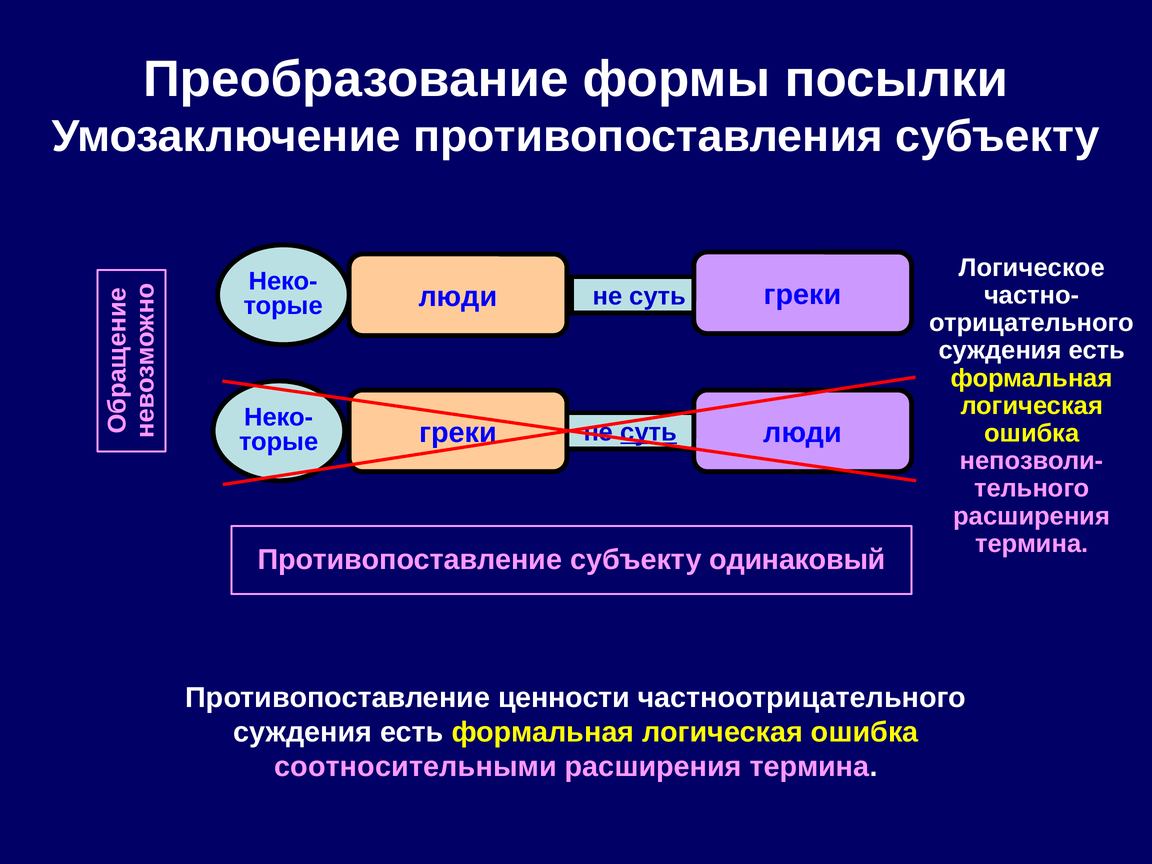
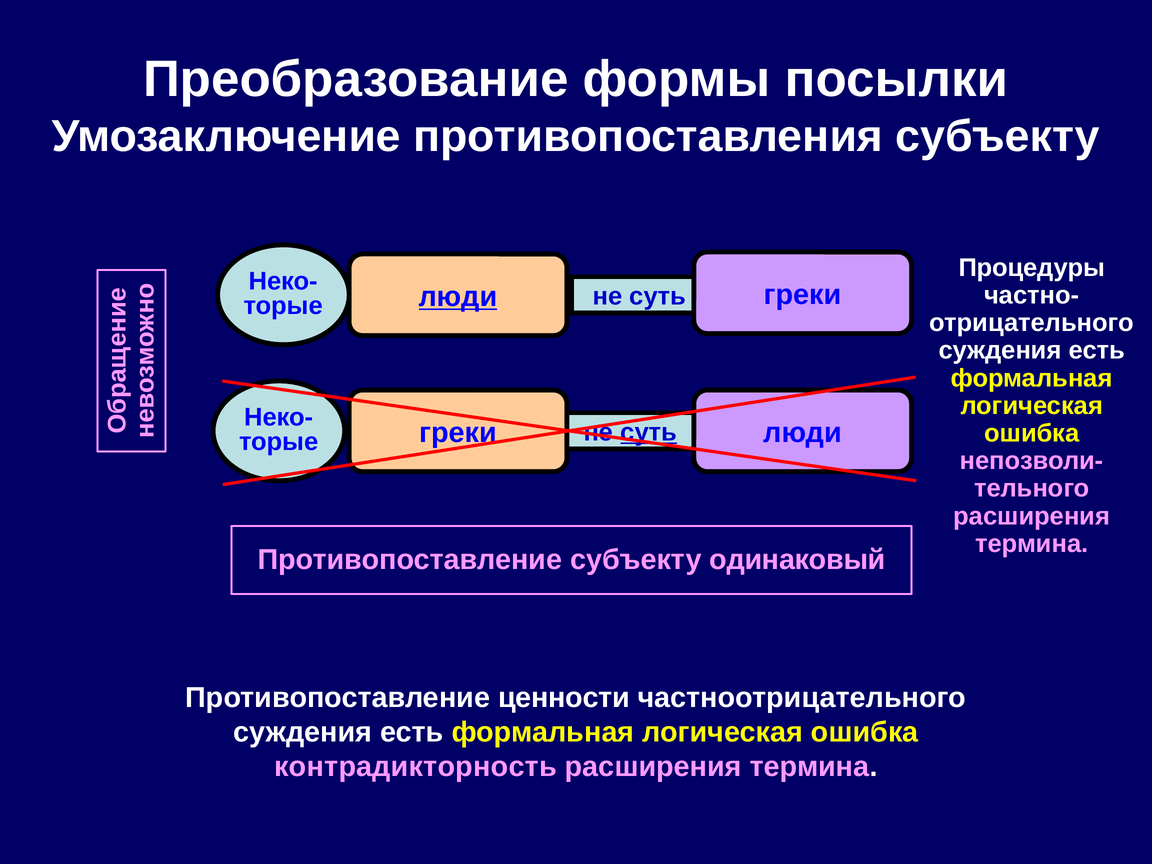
Логическое: Логическое -> Процедуры (1032, 268)
люди underline: none -> present (458, 297)
соотносительными: соотносительными -> контрадикторность (416, 767)
